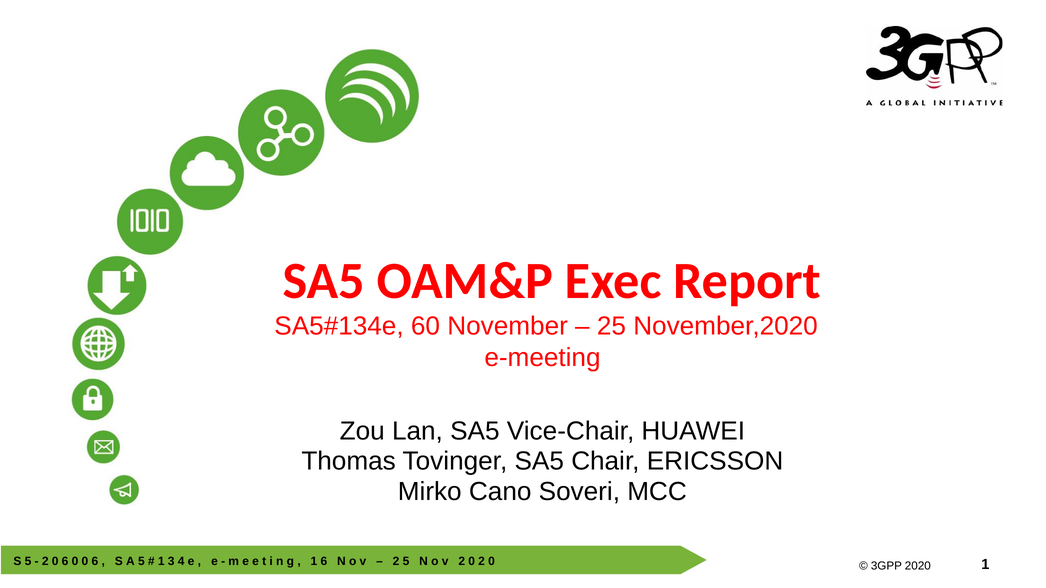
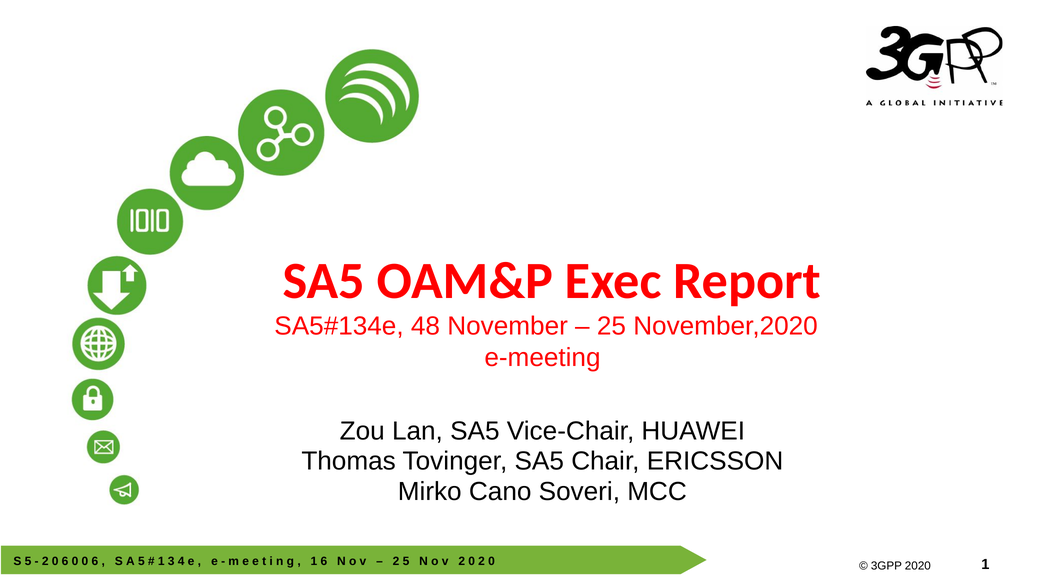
60: 60 -> 48 (425, 327)
